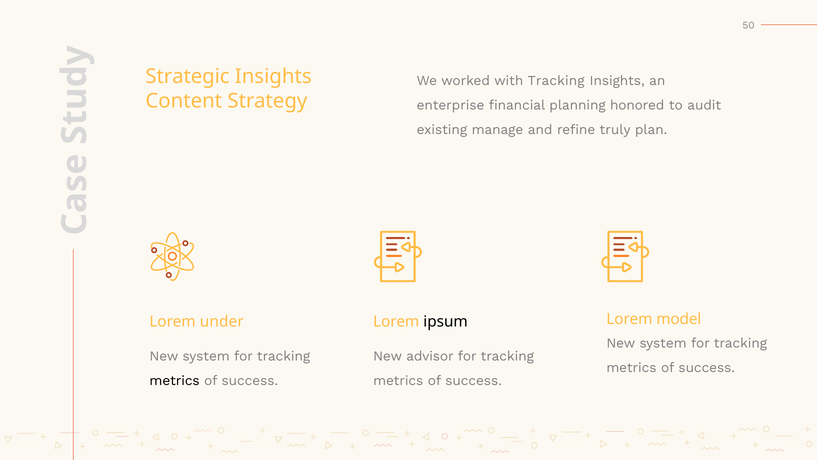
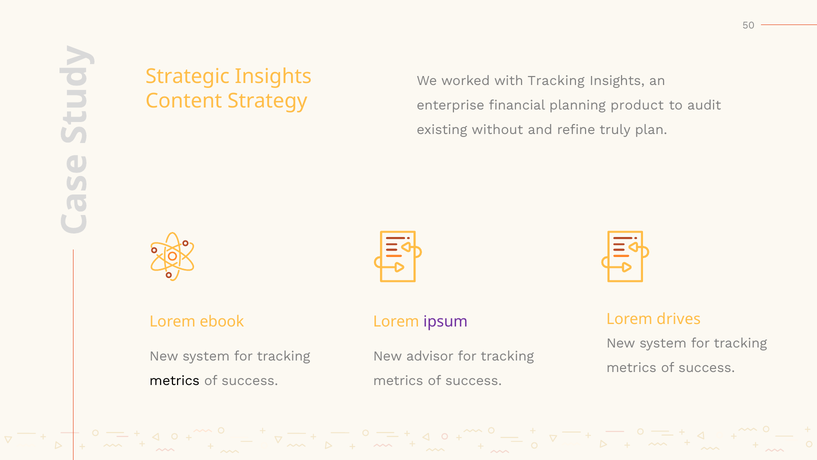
honored: honored -> product (637, 105)
manage: manage -> without (497, 130)
model: model -> drives (679, 319)
under: under -> ebook (222, 321)
ipsum colour: black -> purple (446, 321)
